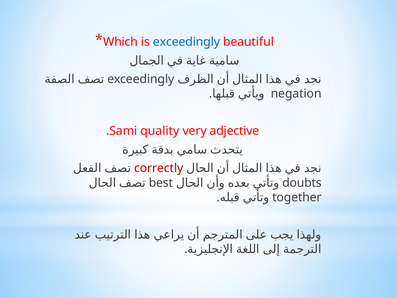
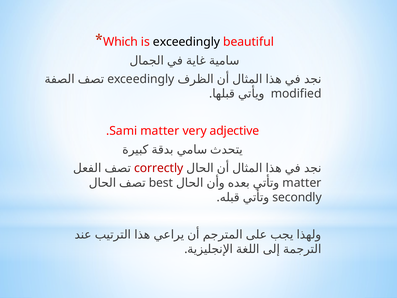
exceedingly colour: blue -> black (187, 42)
negation: negation -> modified (296, 94)
Sami quality: quality -> matter (160, 131)
doubts: doubts -> matter (302, 183)
together: together -> secondly (297, 197)
